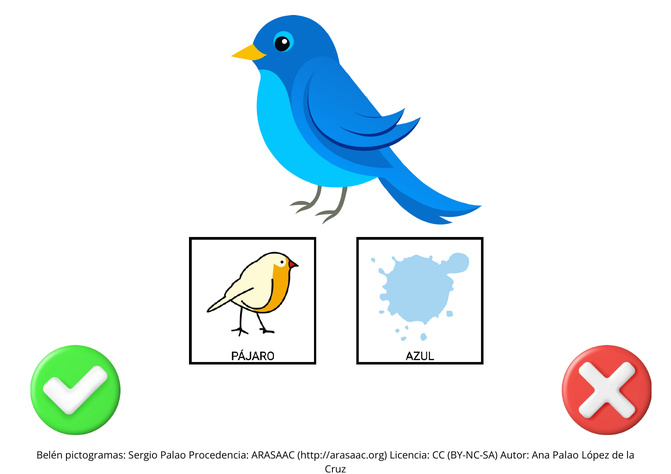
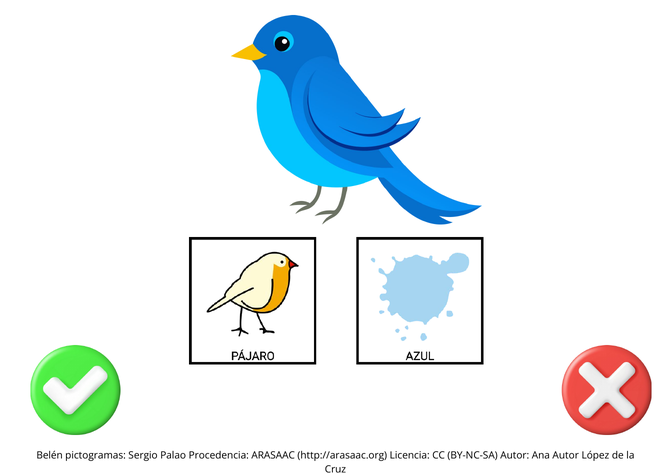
Ana Palao: Palao -> Autor (566, 456)
